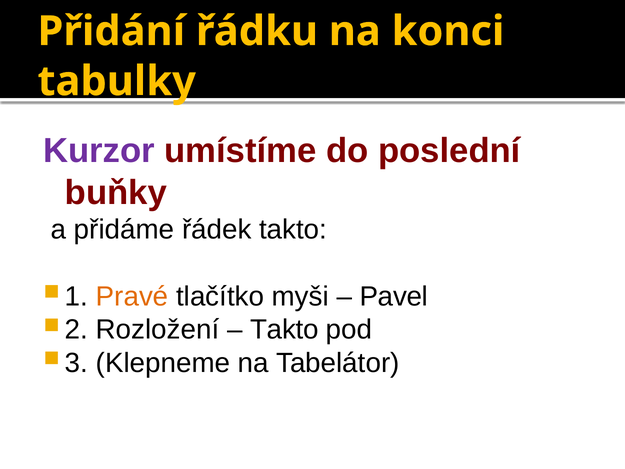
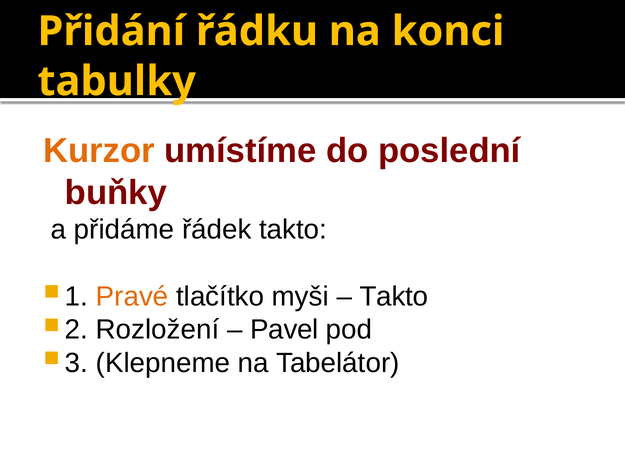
Kurzor colour: purple -> orange (99, 151)
Pavel: Pavel -> Takto (394, 296)
Takto: Takto -> Pavel (284, 330)
